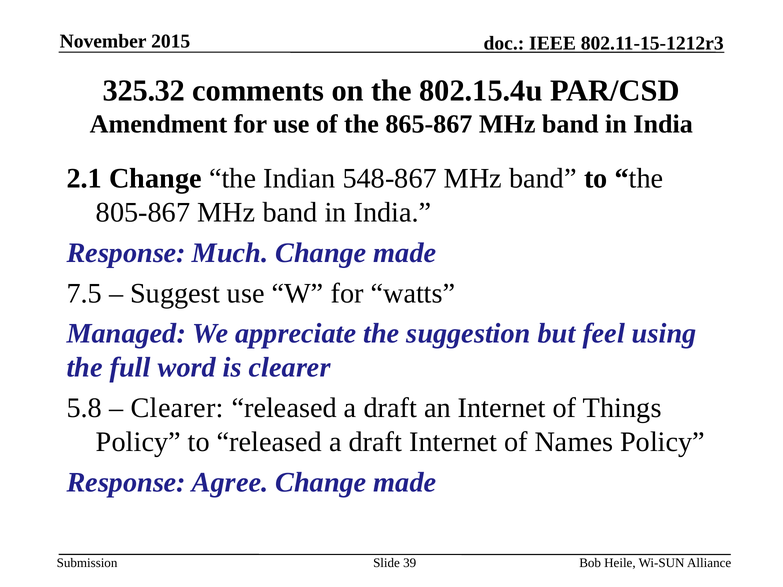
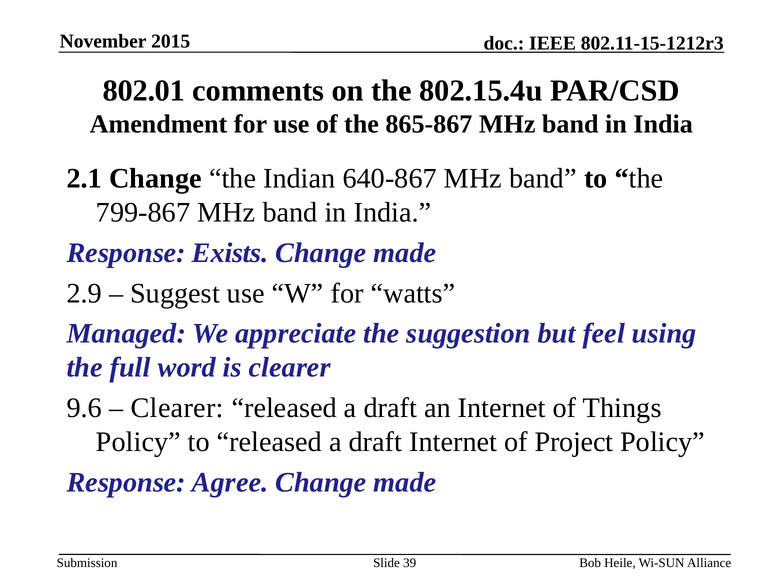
325.32: 325.32 -> 802.01 (144, 91)
548-867: 548-867 -> 640-867 (390, 179)
805-867: 805-867 -> 799-867 (143, 212)
Much: Much -> Exists (230, 253)
7.5: 7.5 -> 2.9 (84, 293)
5.8: 5.8 -> 9.6 (84, 408)
Names: Names -> Project (574, 442)
